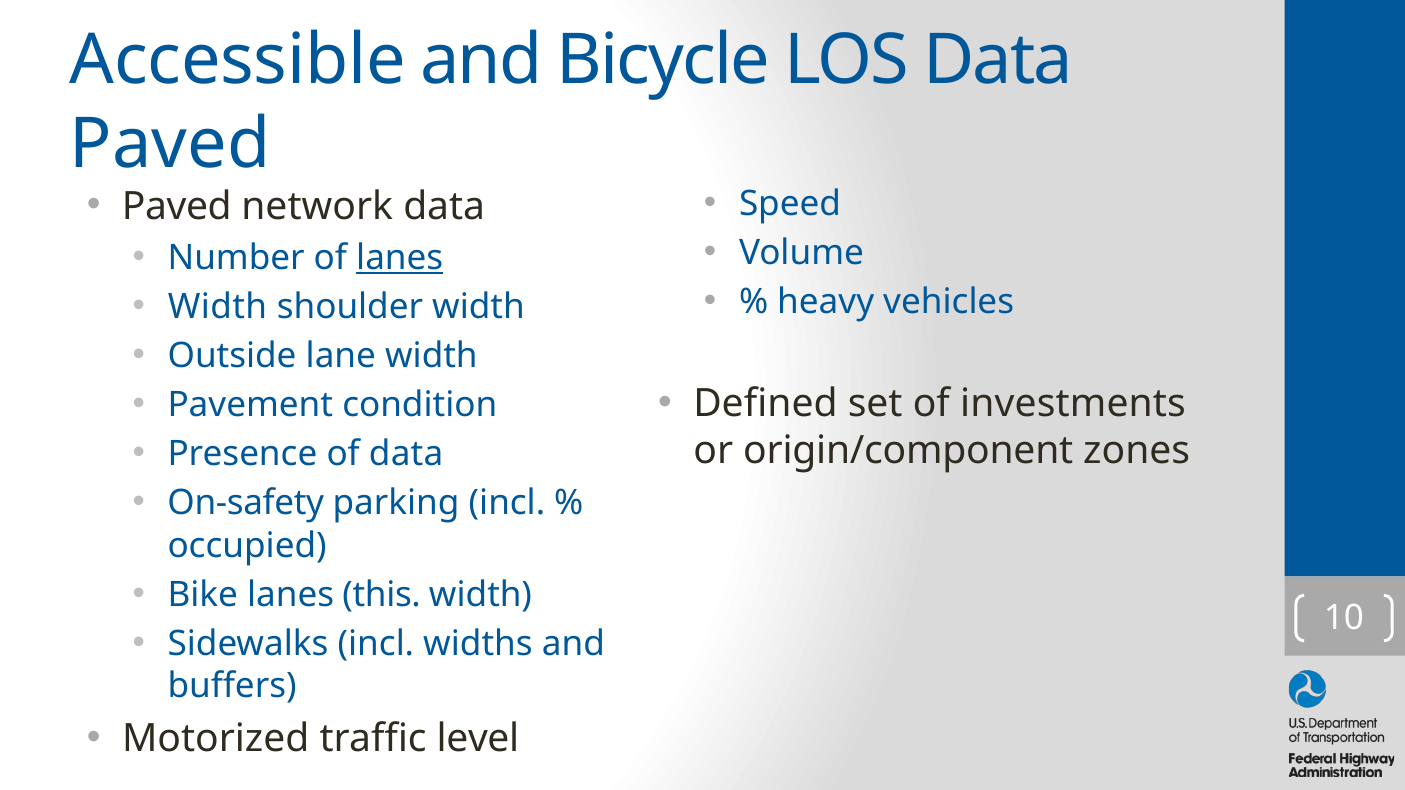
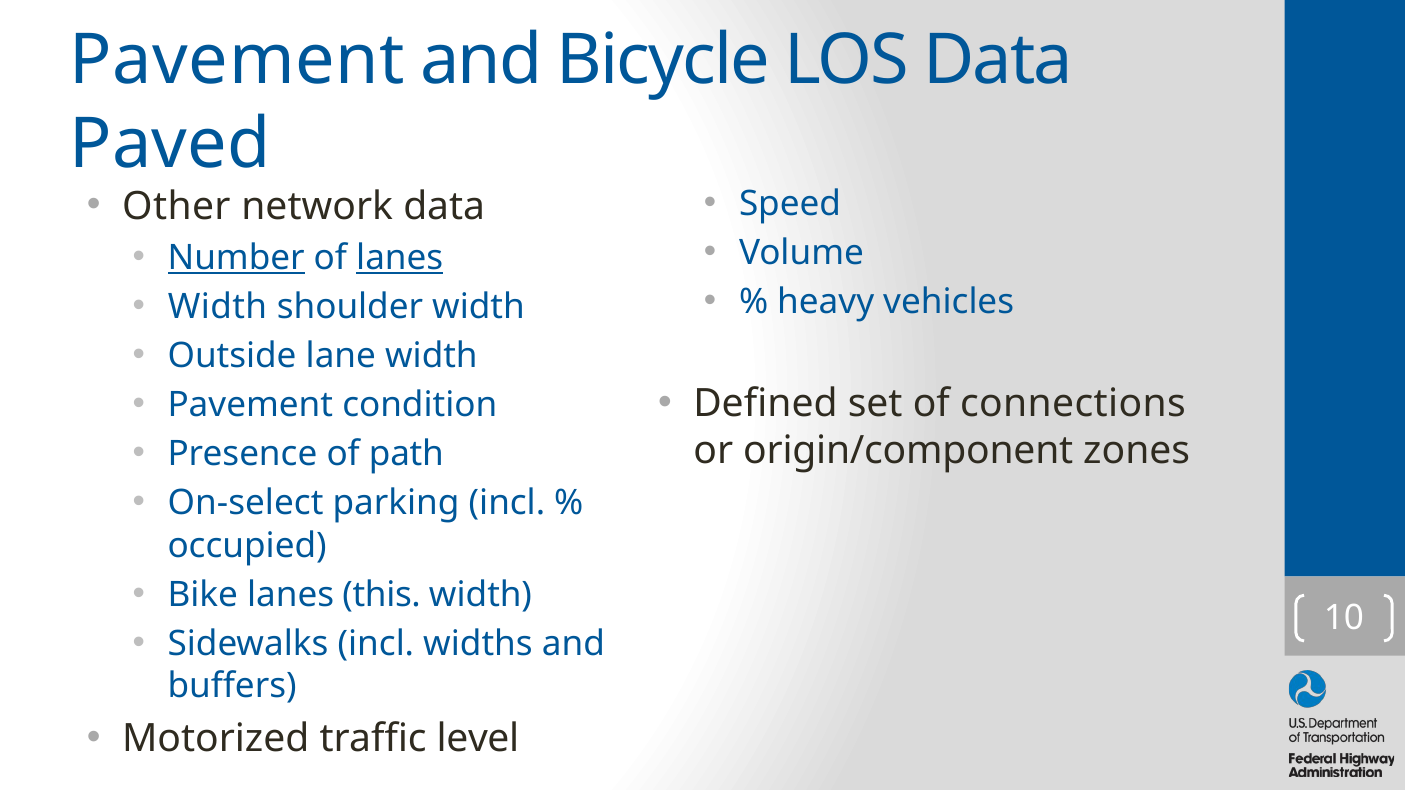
Accessible: Accessible -> Pavement (237, 60)
Paved: Paved -> Other (176, 206)
Number underline: none -> present (236, 258)
investments: investments -> connections (1073, 404)
of data: data -> path (406, 454)
On-safety: On-safety -> On-select (246, 504)
